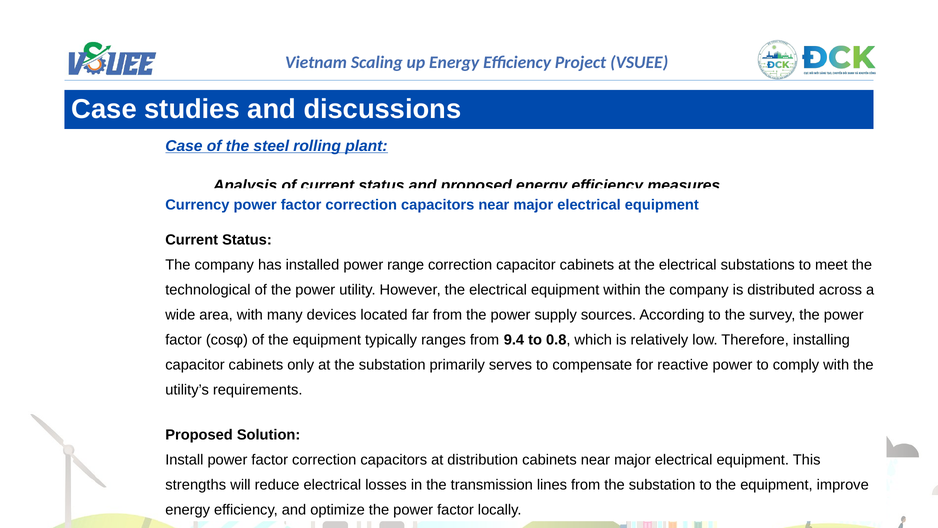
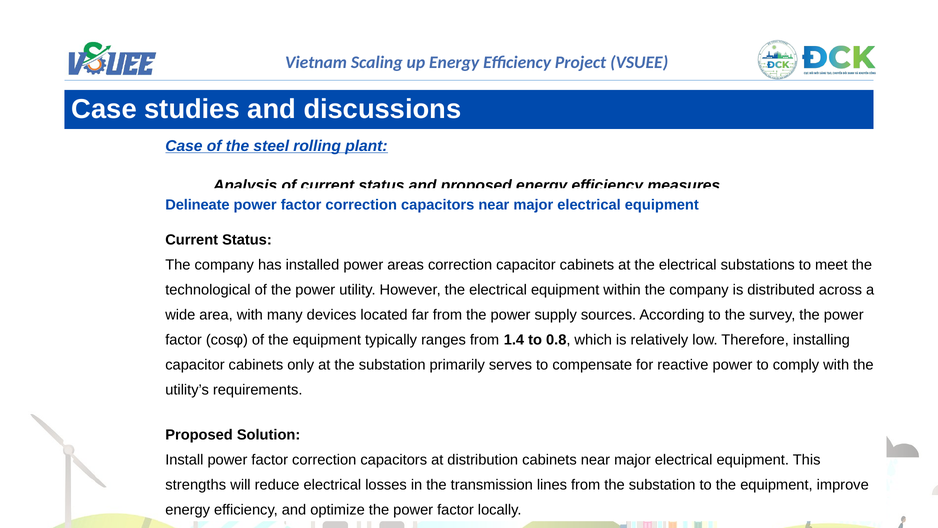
Currency: Currency -> Delineate (197, 205)
range: range -> areas (406, 265)
9.4: 9.4 -> 1.4 (514, 340)
